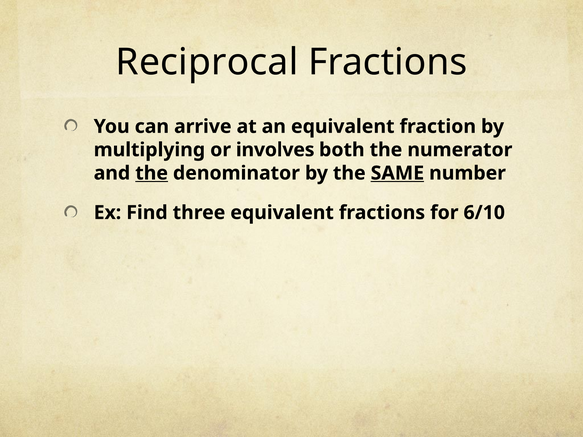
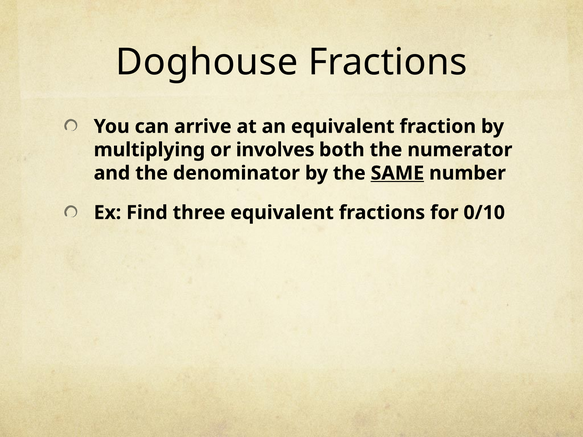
Reciprocal: Reciprocal -> Doghouse (207, 62)
the underline: present -> none (152, 173)
6/10: 6/10 -> 0/10 (484, 213)
